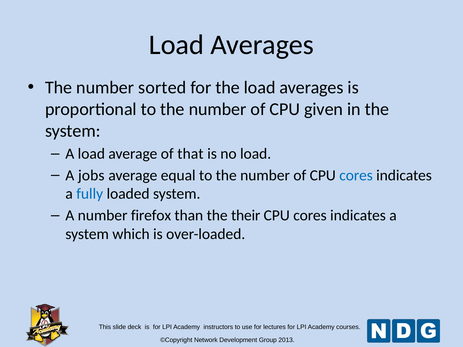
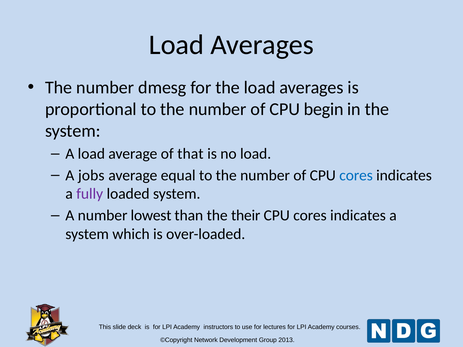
sorted: sorted -> dmesg (162, 88)
given: given -> begin (324, 109)
fully colour: blue -> purple (90, 194)
firefox: firefox -> lowest (151, 216)
